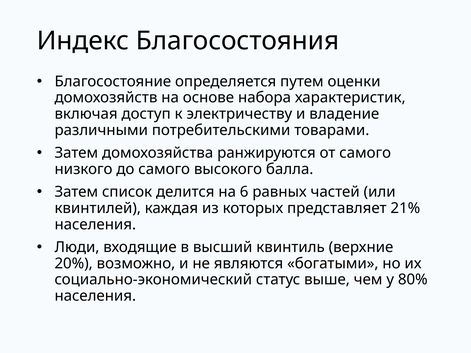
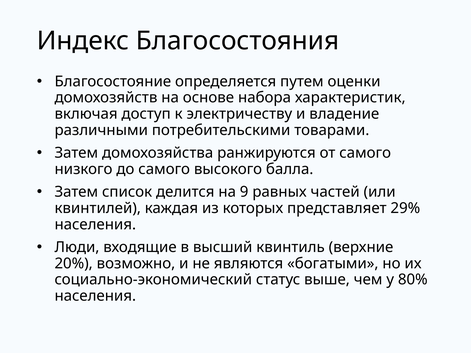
6: 6 -> 9 (244, 192)
21%: 21% -> 29% (405, 208)
